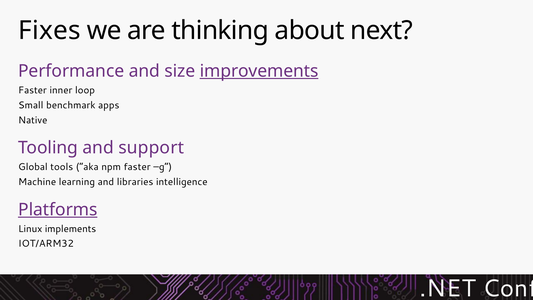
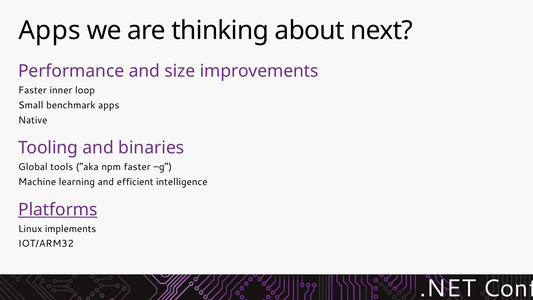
Fixes: Fixes -> Apps (49, 31)
improvements underline: present -> none (259, 71)
support: support -> binaries (151, 148)
libraries: libraries -> efficient (135, 182)
